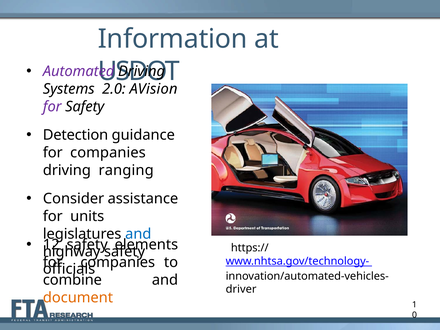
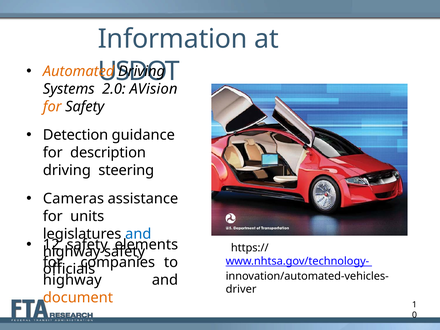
Automated colour: purple -> orange (79, 71)
for colour: purple -> orange (52, 107)
companies: companies -> description (108, 153)
ranging: ranging -> steering (126, 170)
Consider: Consider -> Cameras (73, 199)
combine: combine -> highway (72, 280)
